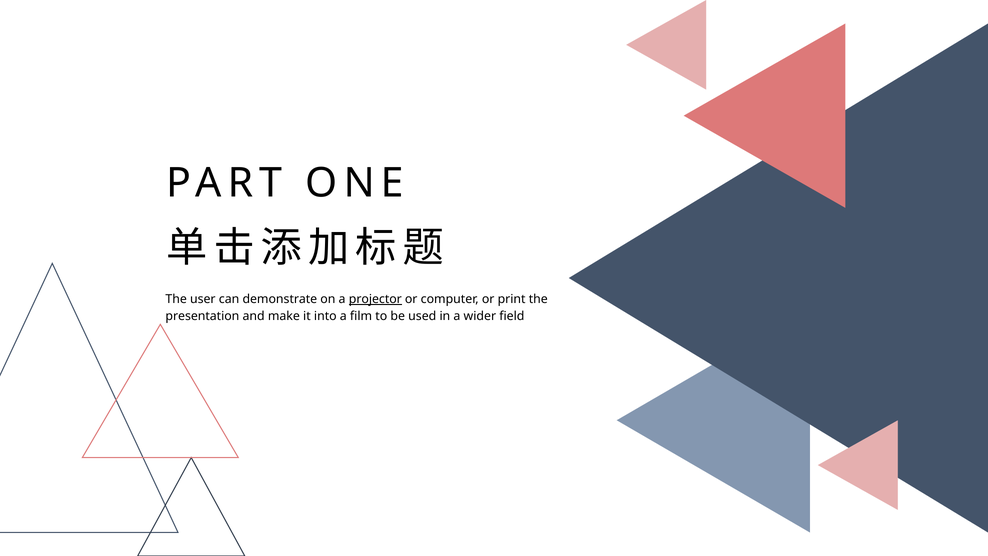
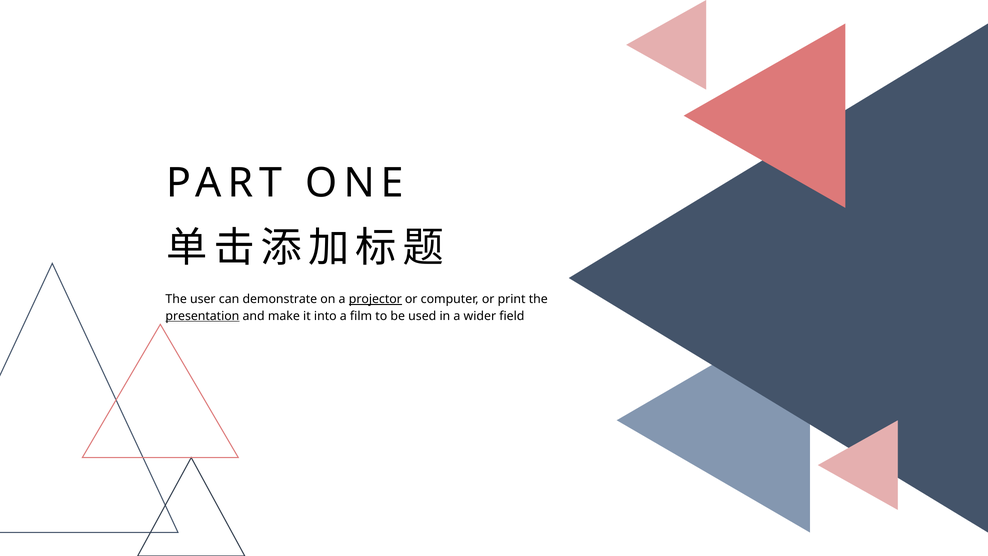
presentation underline: none -> present (202, 316)
